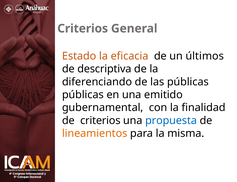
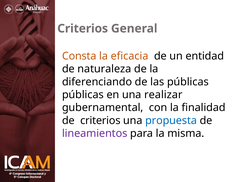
Estado: Estado -> Consta (79, 56)
últimos: últimos -> entidad (205, 56)
descriptiva: descriptiva -> naturaleza (104, 69)
emitido: emitido -> realizar (163, 95)
lineamientos colour: orange -> purple (95, 133)
